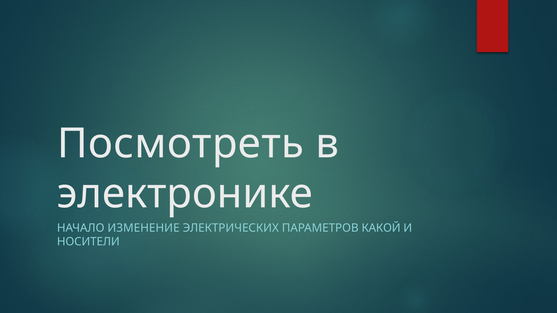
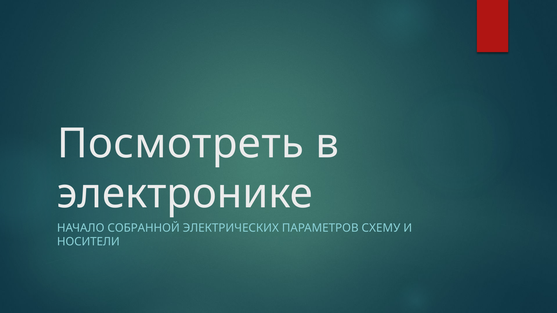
ИЗМЕНЕНИЕ: ИЗМЕНЕНИЕ -> СОБРАННОЙ (144, 228)
КАКОЙ: КАКОЙ -> СХЕМУ (381, 228)
